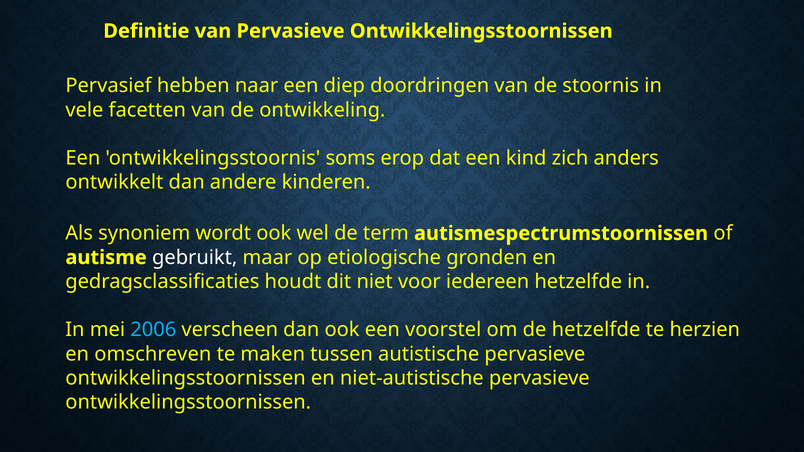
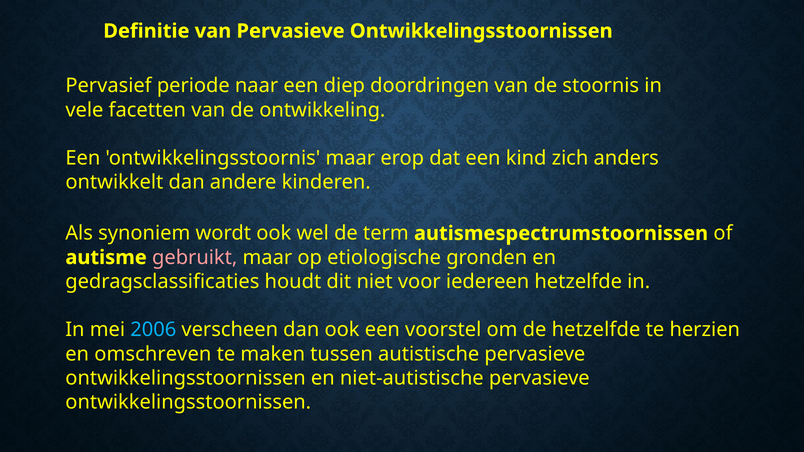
hebben: hebben -> periode (193, 86)
ontwikkelingsstoornis soms: soms -> maar (350, 158)
gebruikt colour: white -> pink (195, 258)
